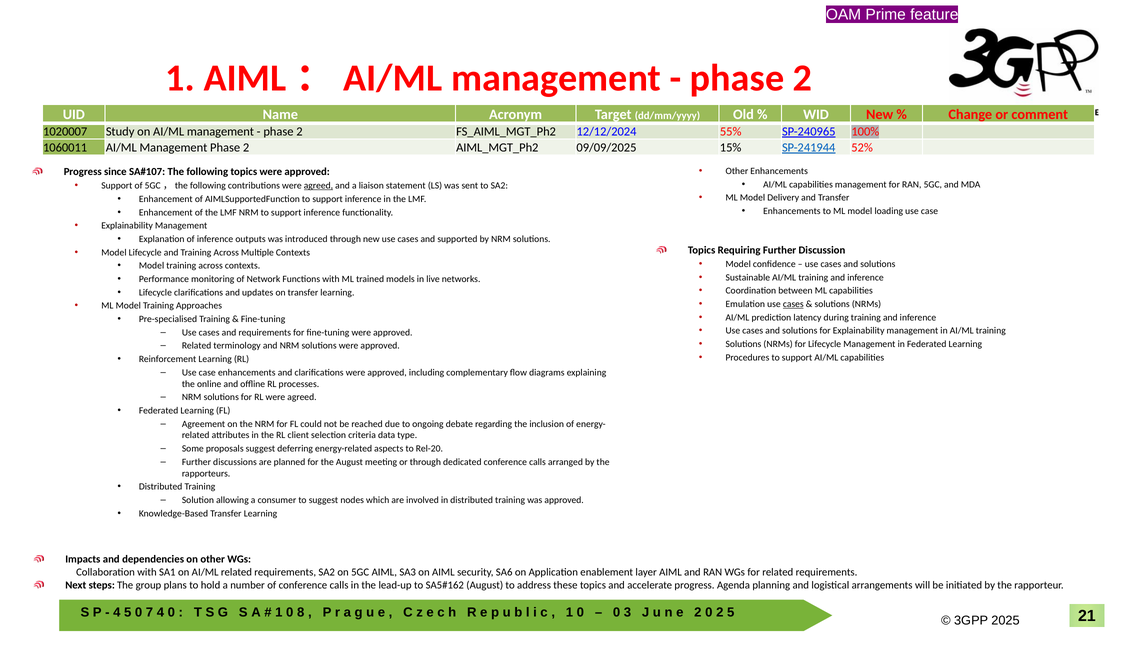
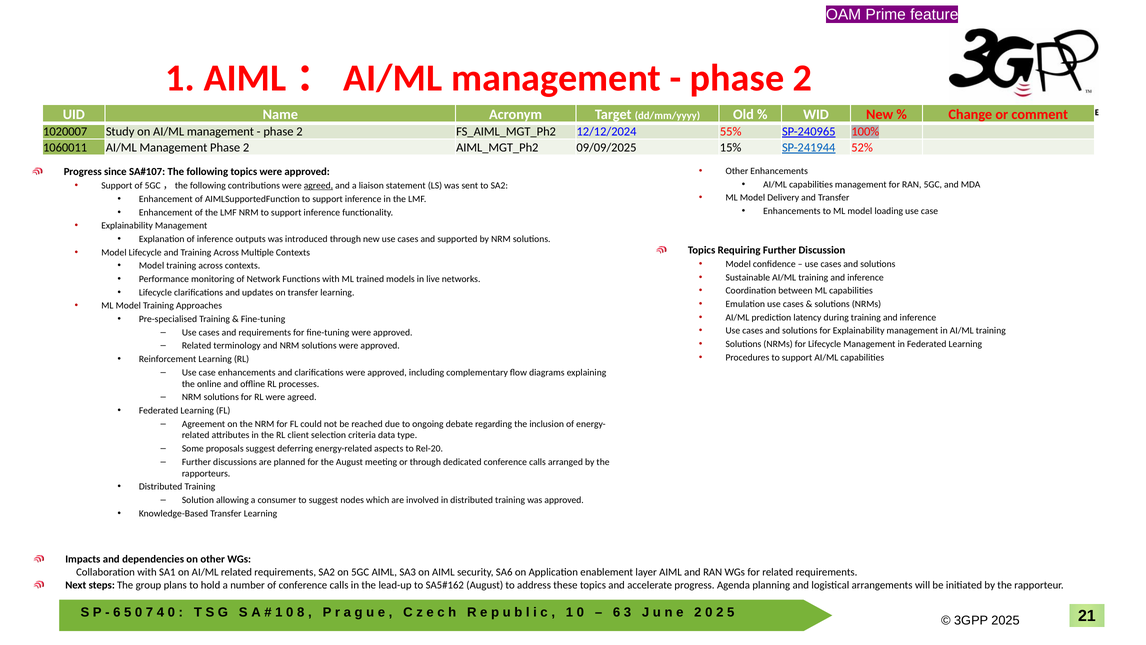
cases underline: present -> none (793, 304)
4: 4 -> 6 (117, 612)
0: 0 -> 6 (617, 612)
